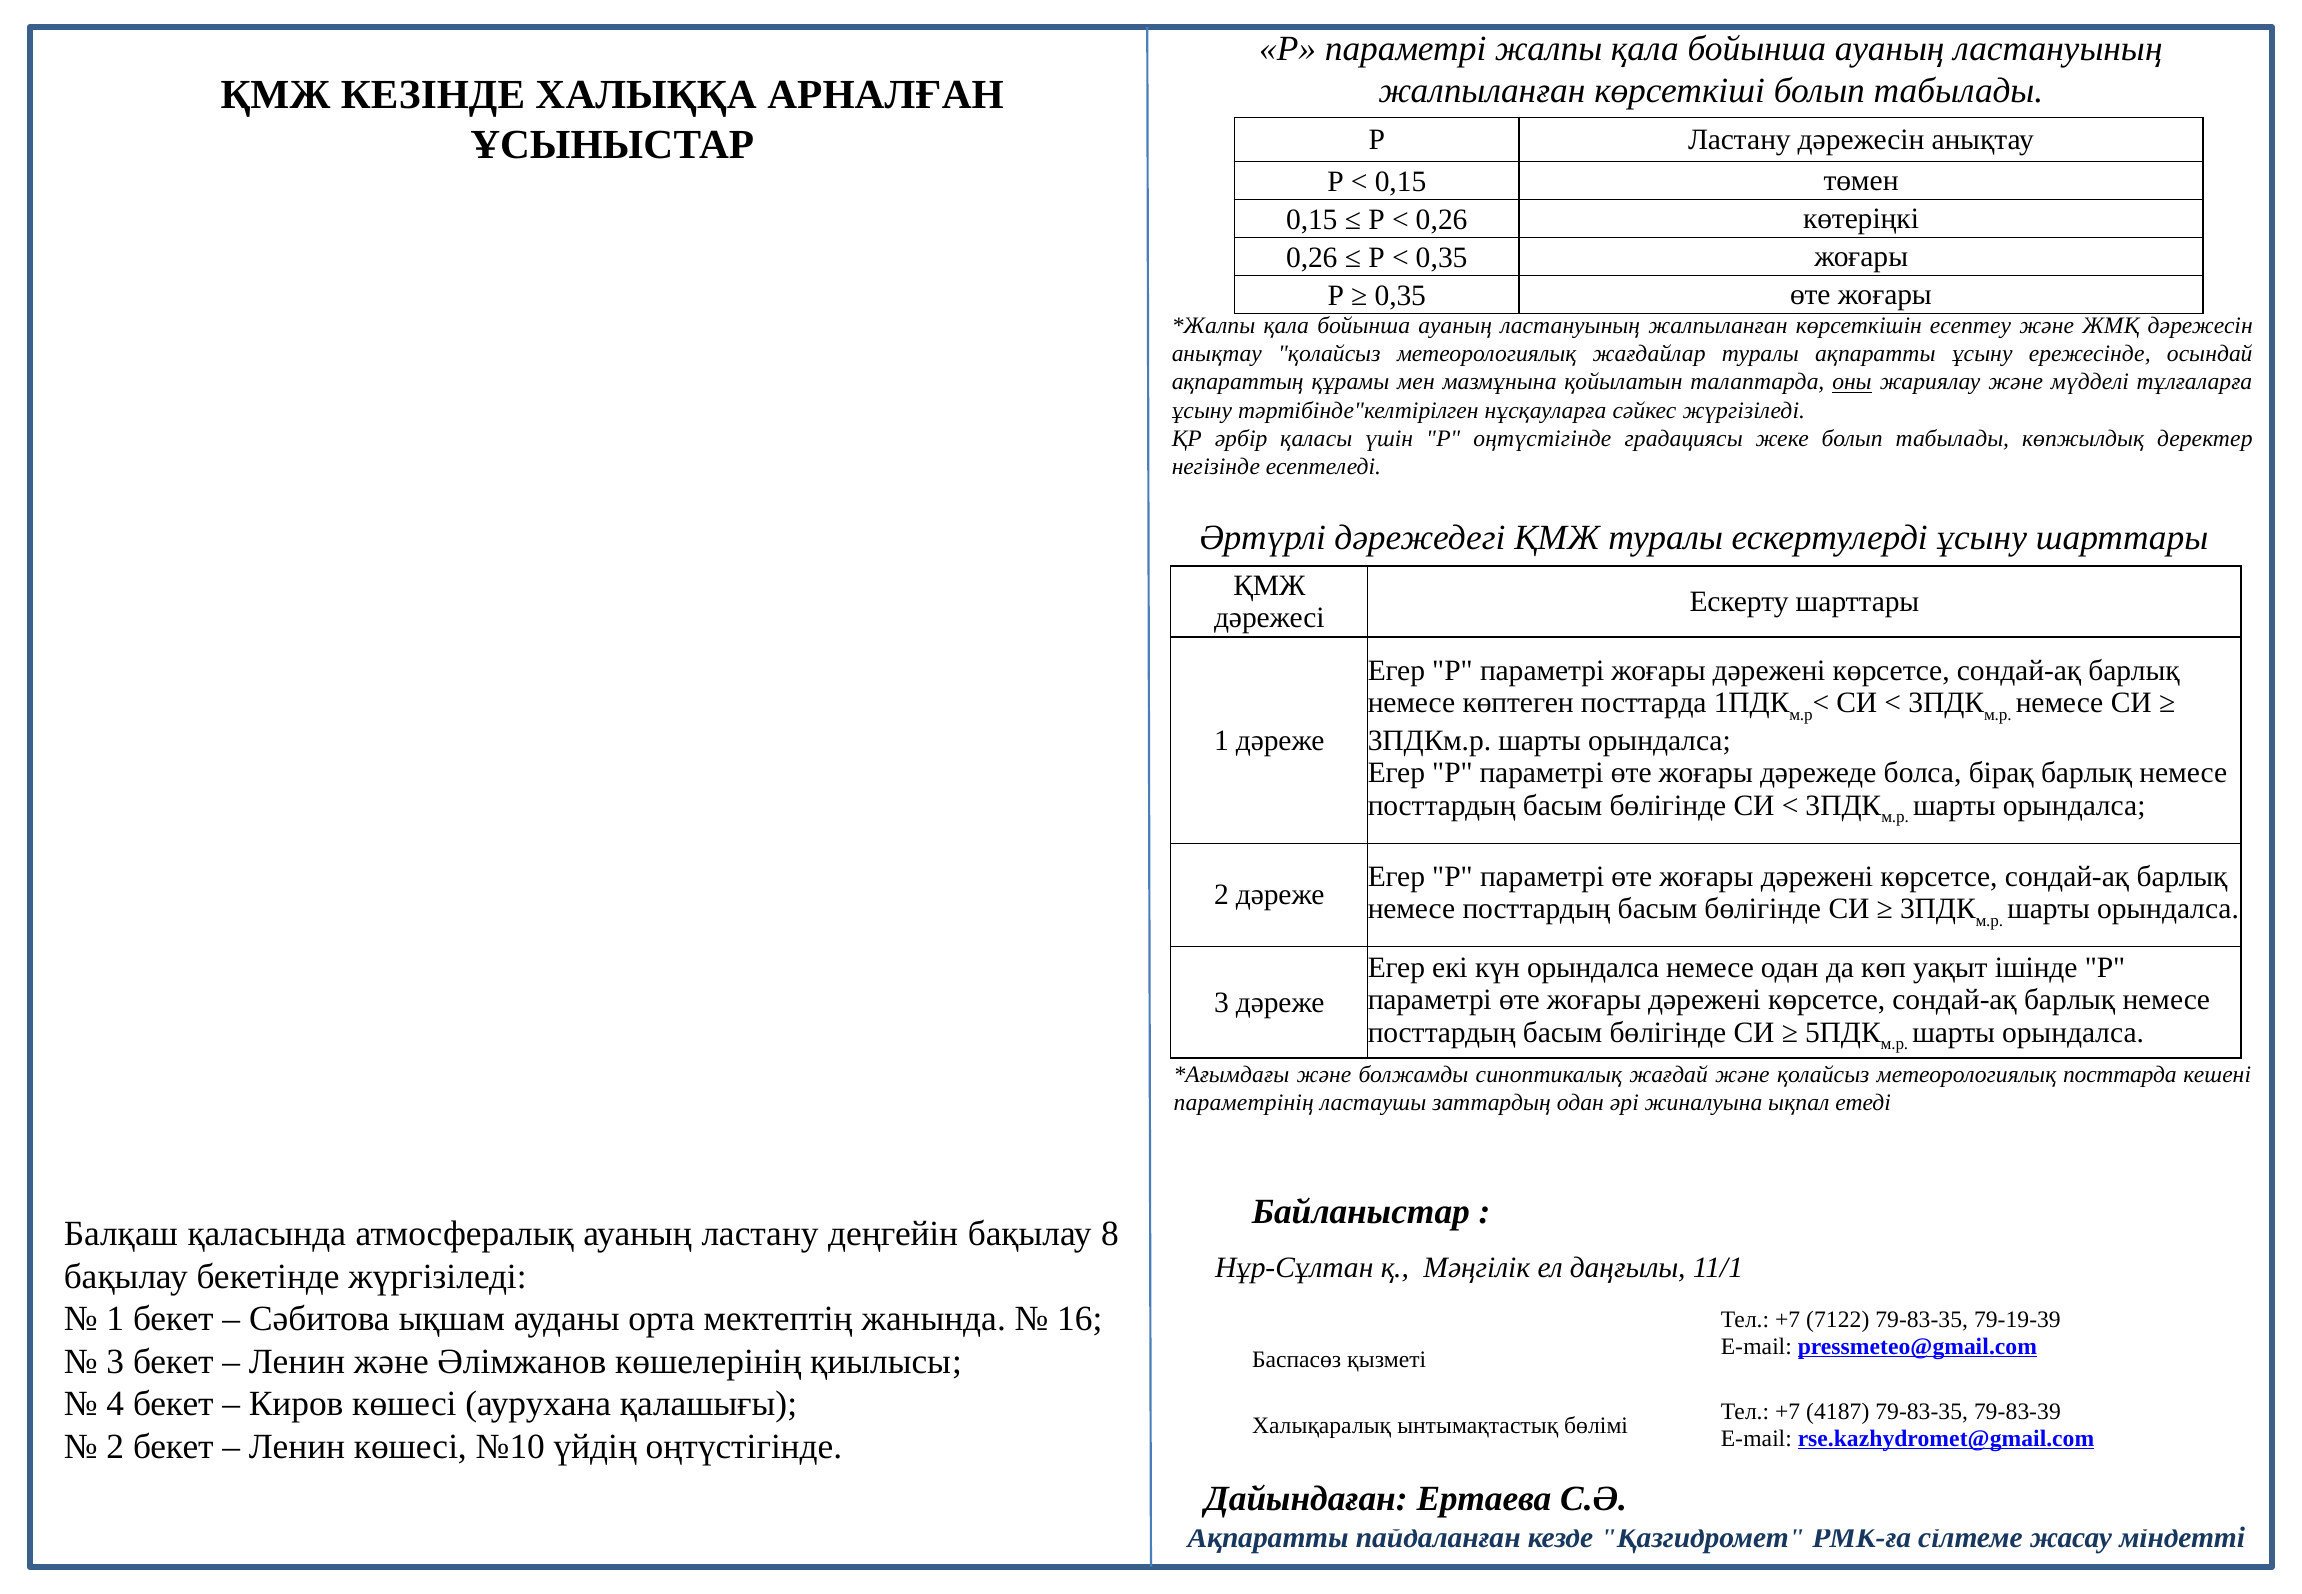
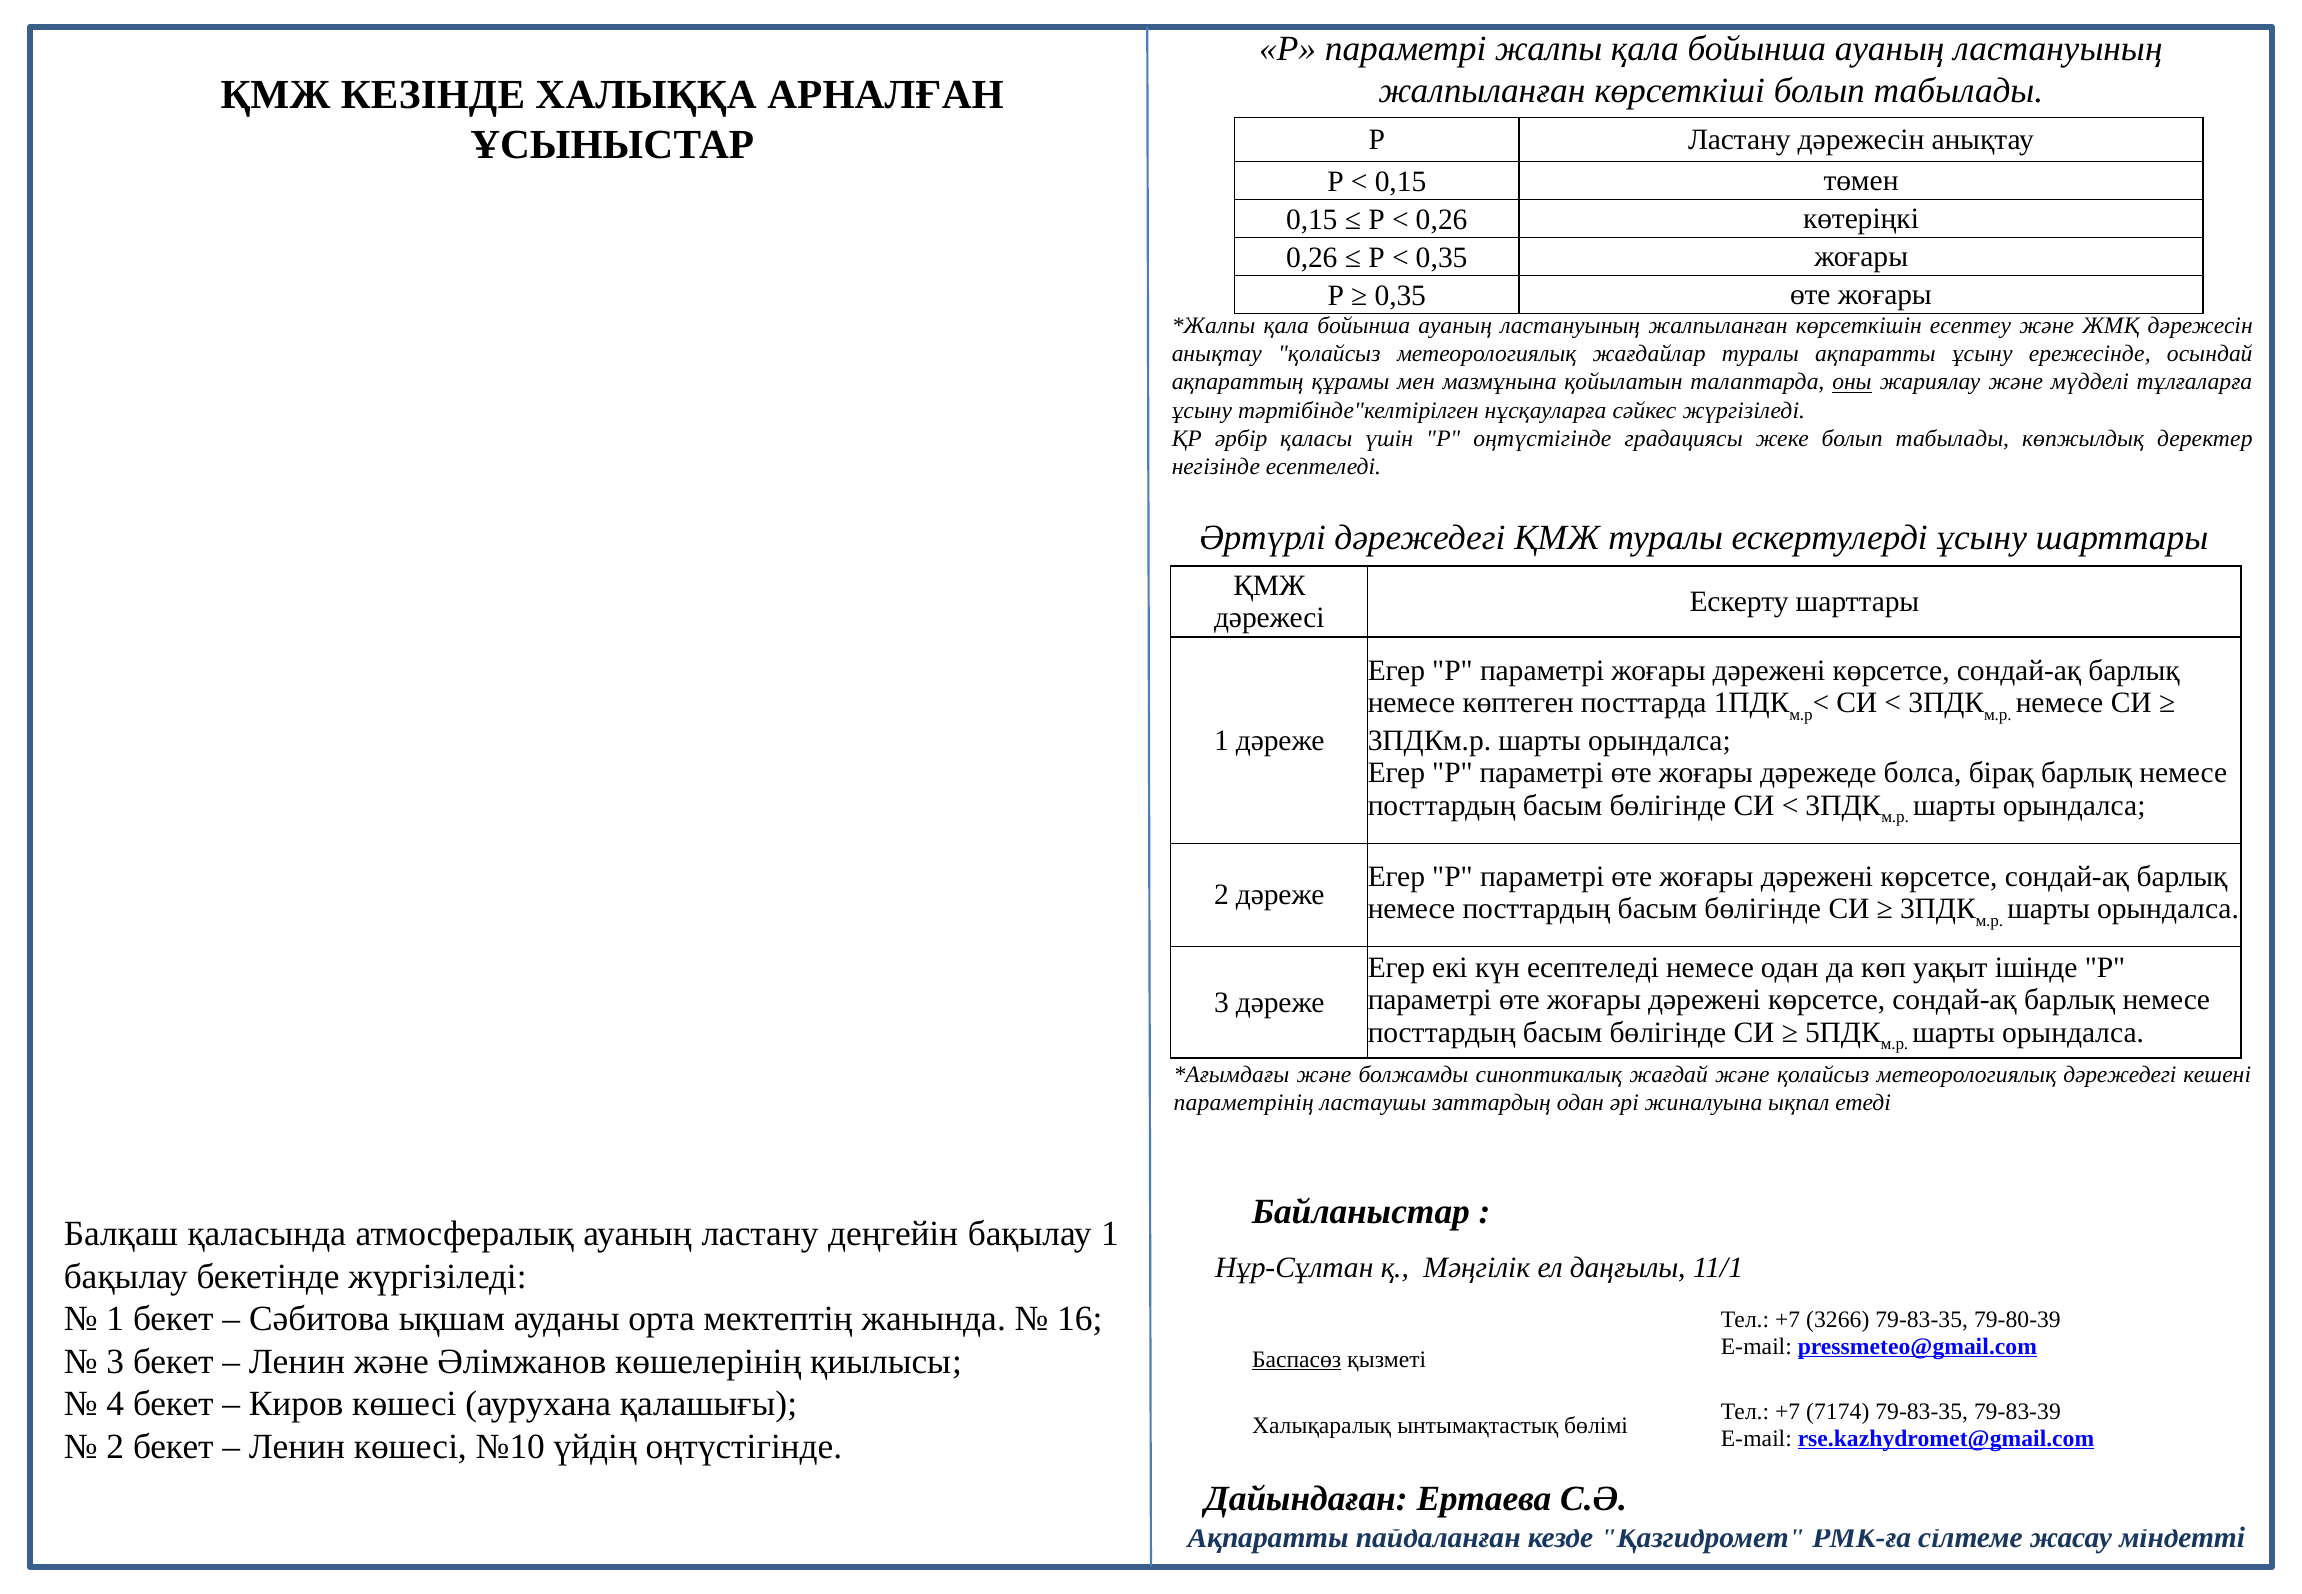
күн орындалса: орындалса -> есептеледі (1593, 967)
метеорологиялық посттарда: посттарда -> дәрежедегі (2120, 1075)
бақылау 8: 8 -> 1 (1110, 1234)
7122: 7122 -> 3266 (1838, 1320)
79-19-39: 79-19-39 -> 79-80-39 (2017, 1320)
Баспасөз underline: none -> present (1297, 1359)
4187: 4187 -> 7174 (1838, 1412)
